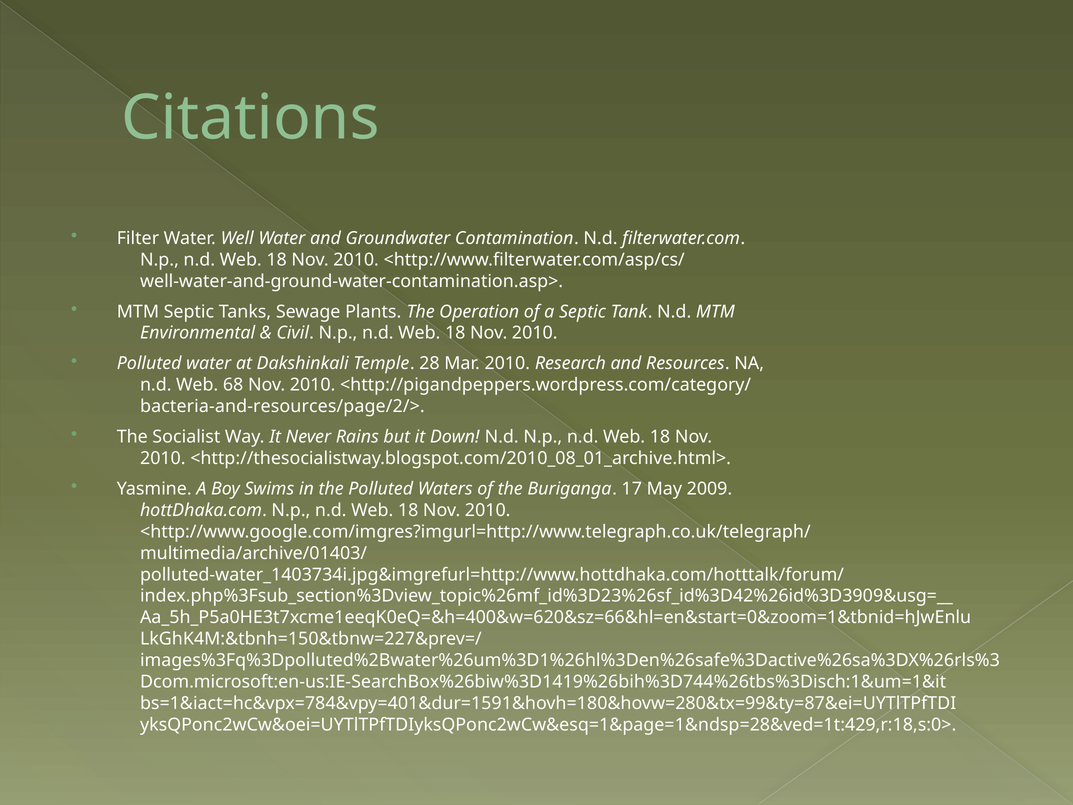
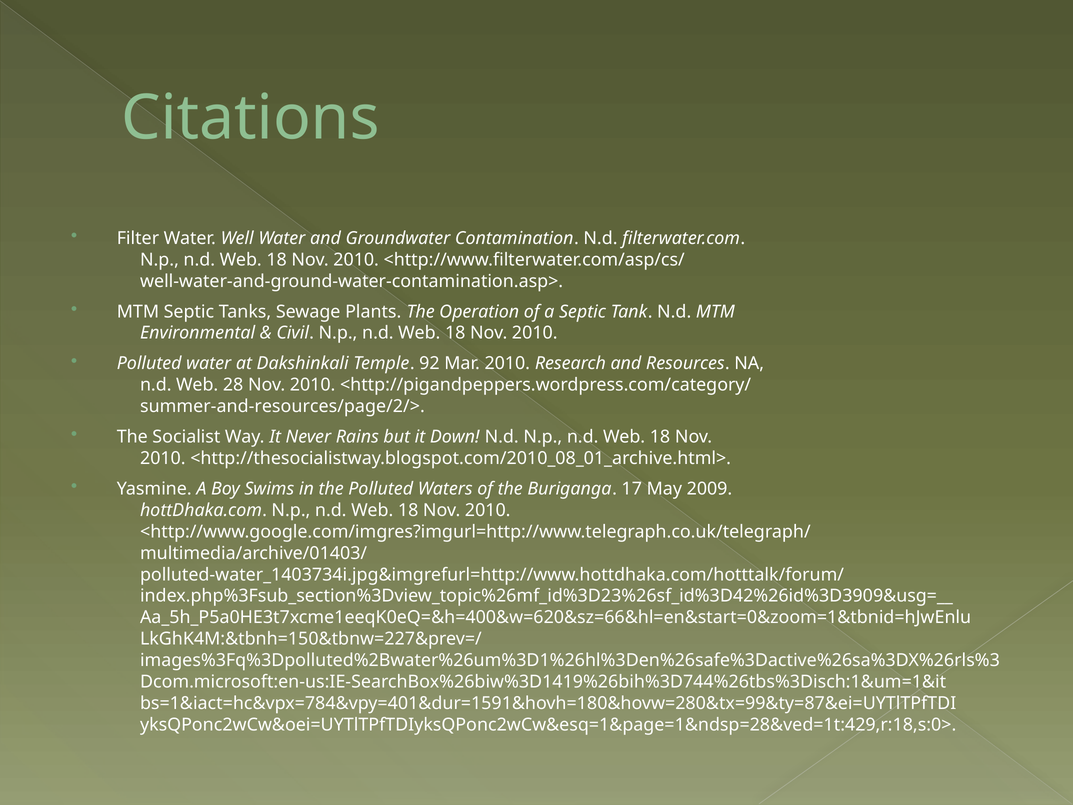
28: 28 -> 92 (429, 363)
68: 68 -> 28 (233, 385)
bacteria-and-resources/page/2/>: bacteria-and-resources/page/2/> -> summer-and-resources/page/2/> (282, 406)
